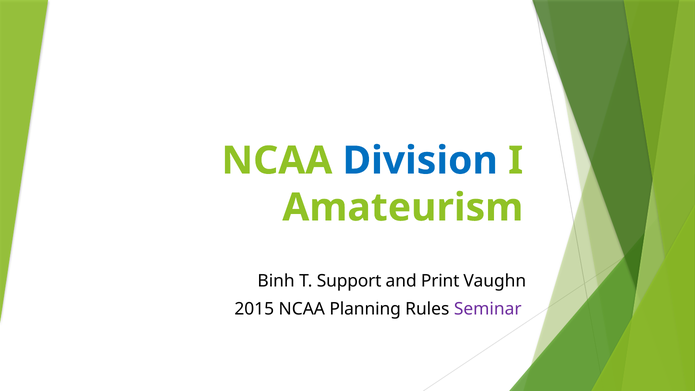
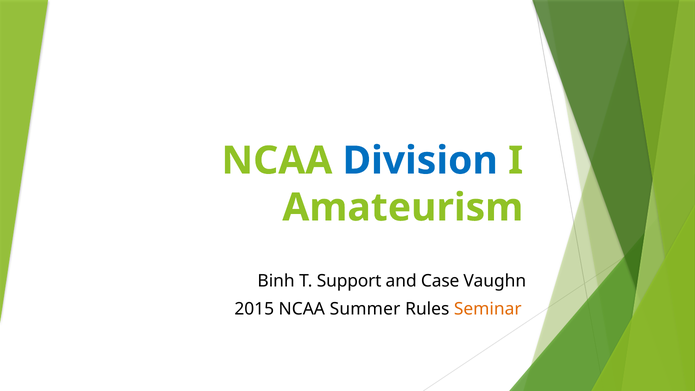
Print: Print -> Case (440, 281)
Planning: Planning -> Summer (365, 309)
Seminar colour: purple -> orange (488, 309)
